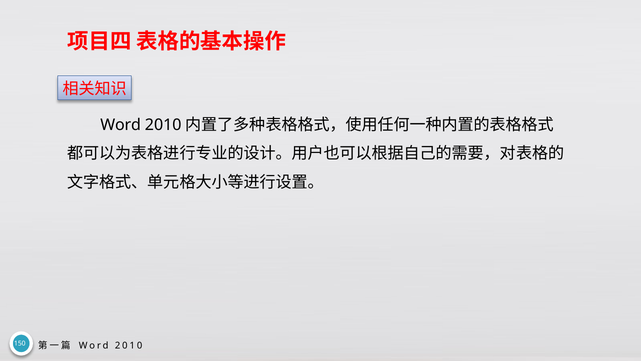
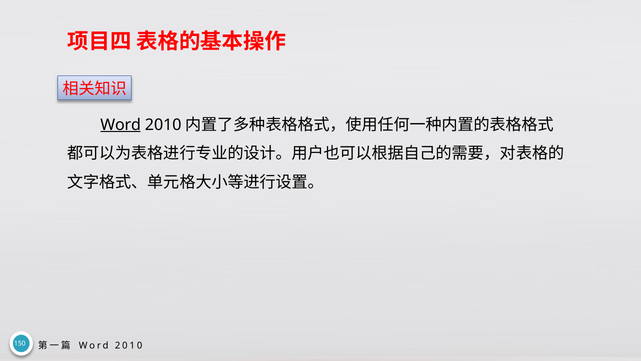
Word underline: none -> present (121, 125)
